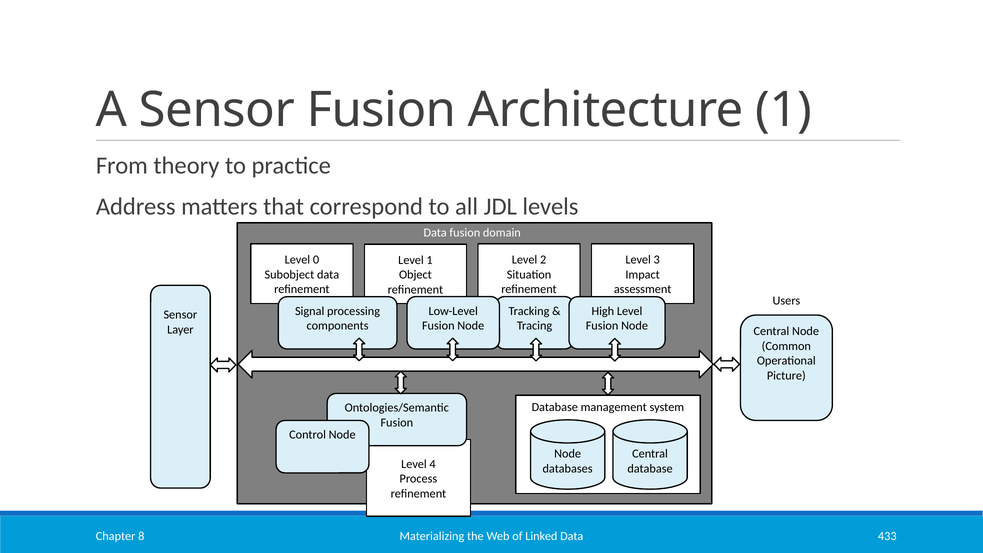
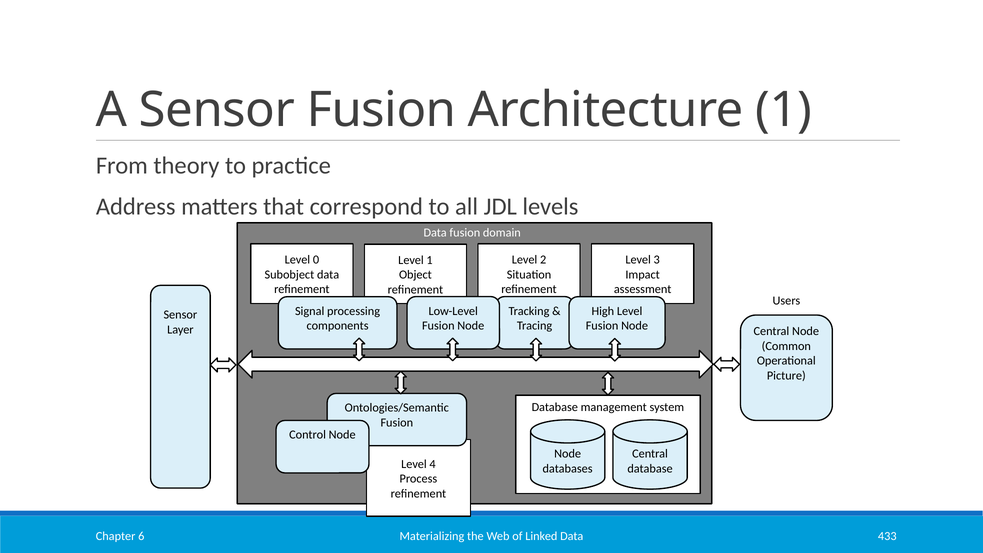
8: 8 -> 6 (141, 536)
